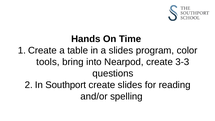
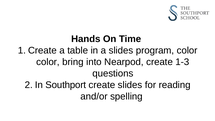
tools: tools -> color (48, 62)
3-3: 3-3 -> 1-3 (182, 62)
